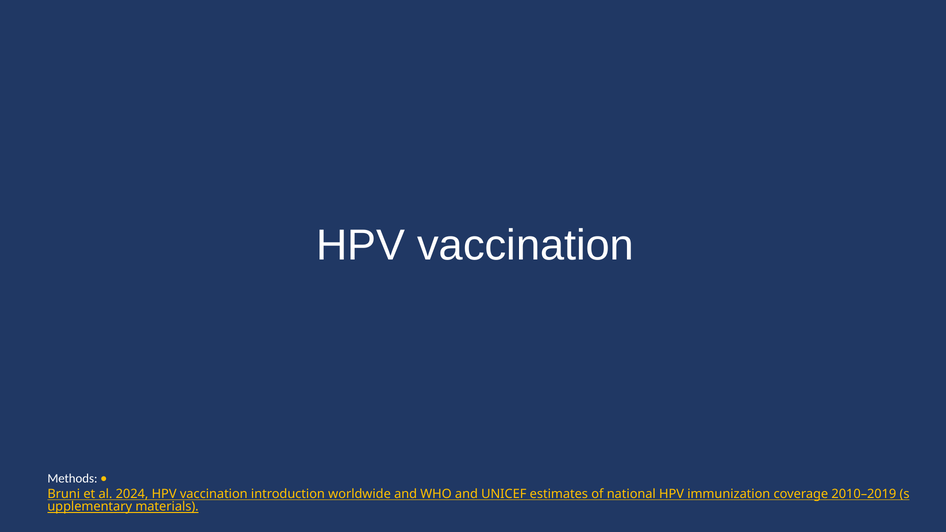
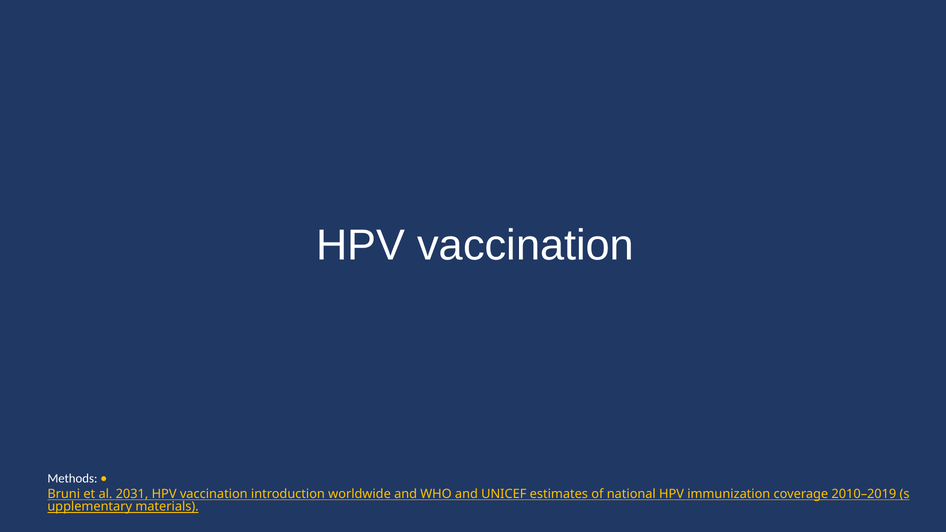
2024: 2024 -> 2031 (132, 494)
